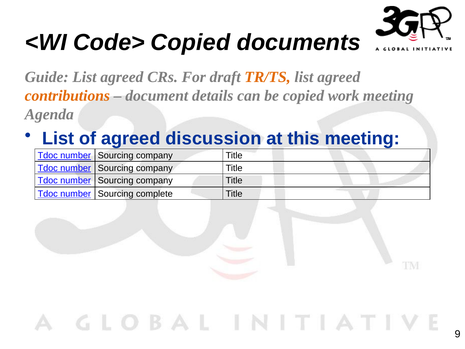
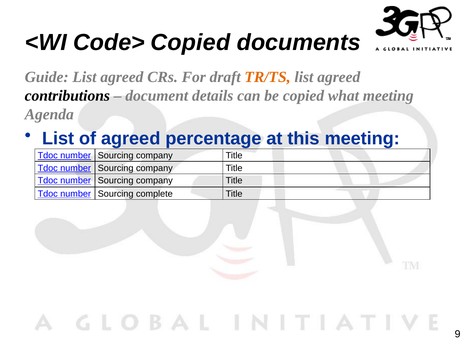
contributions colour: orange -> black (67, 96)
work: work -> what (343, 96)
discussion: discussion -> percentage (213, 138)
